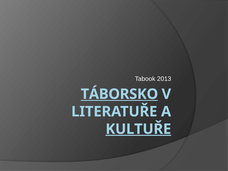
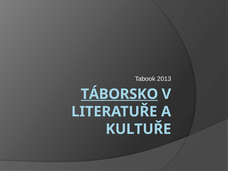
KULTUŘE underline: present -> none (138, 129)
